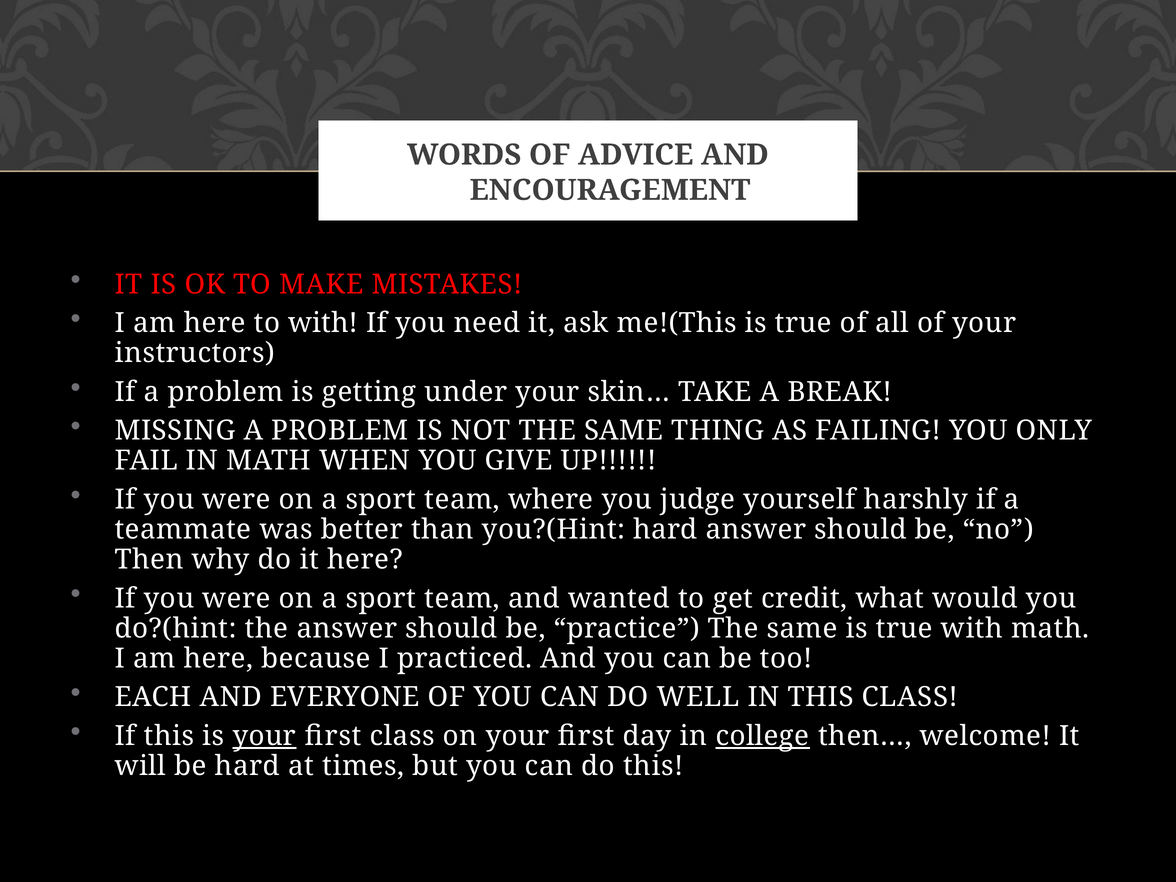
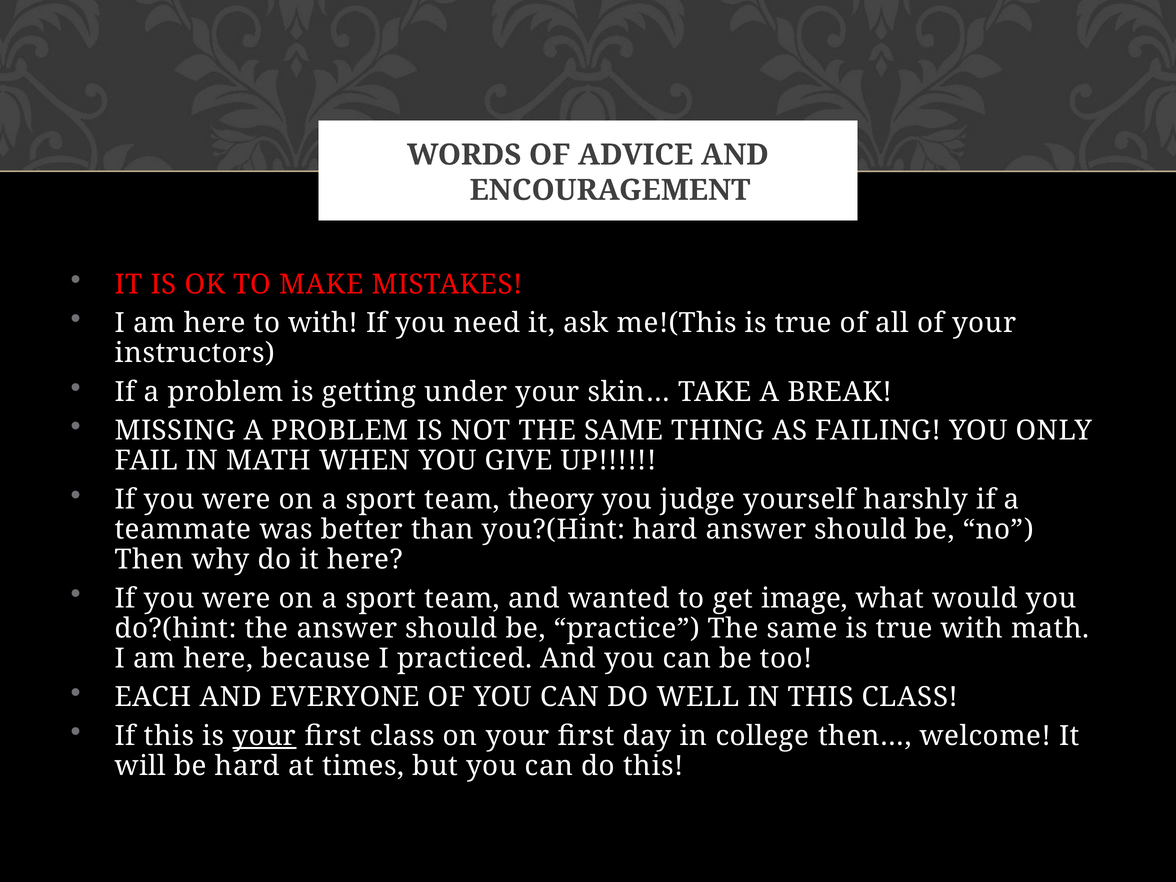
where: where -> theory (551, 500)
credit: credit -> image (804, 598)
college underline: present -> none (762, 736)
